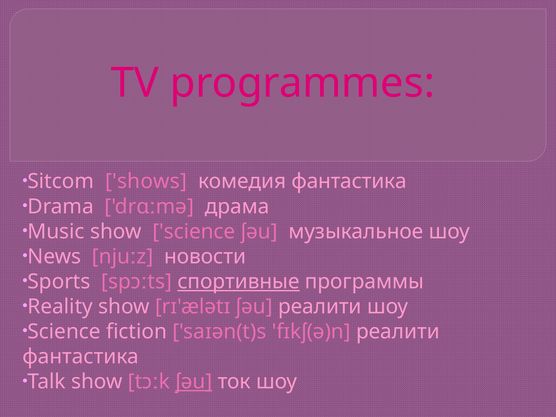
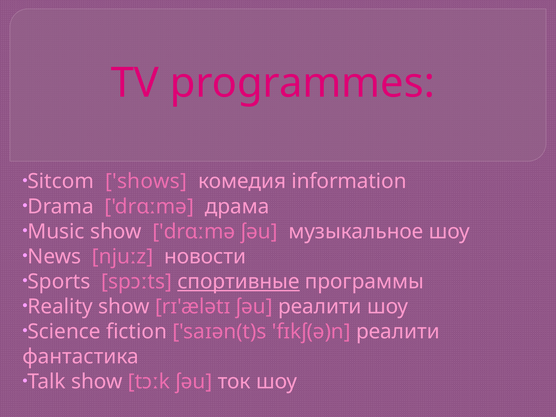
комедия фантастика: фантастика -> information (349, 181)
show science: science -> drɑːmə (194, 232)
ʃəu underline: present -> none (194, 382)
